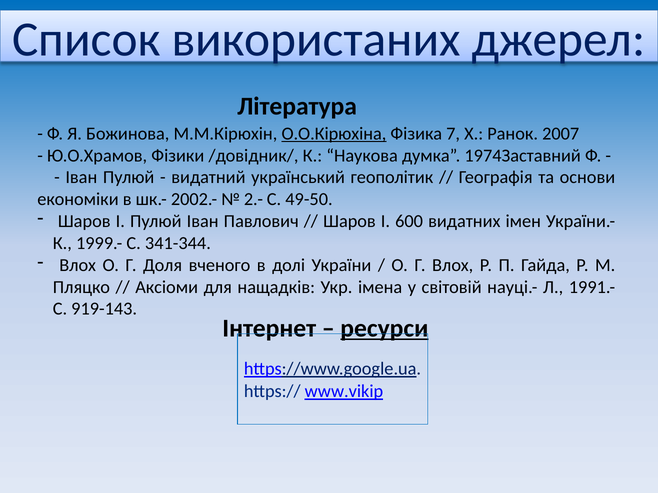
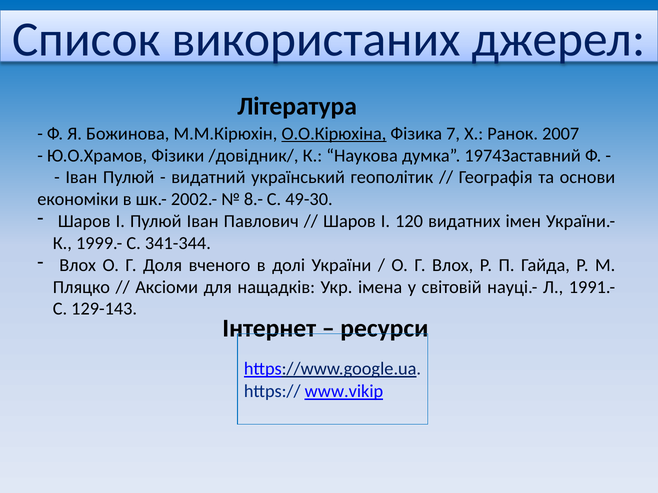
2.-: 2.- -> 8.- (254, 200)
49-50: 49-50 -> 49-30 (309, 200)
600: 600 -> 120 (409, 221)
919-143: 919-143 -> 129-143 (104, 309)
ресурси underline: present -> none (384, 329)
